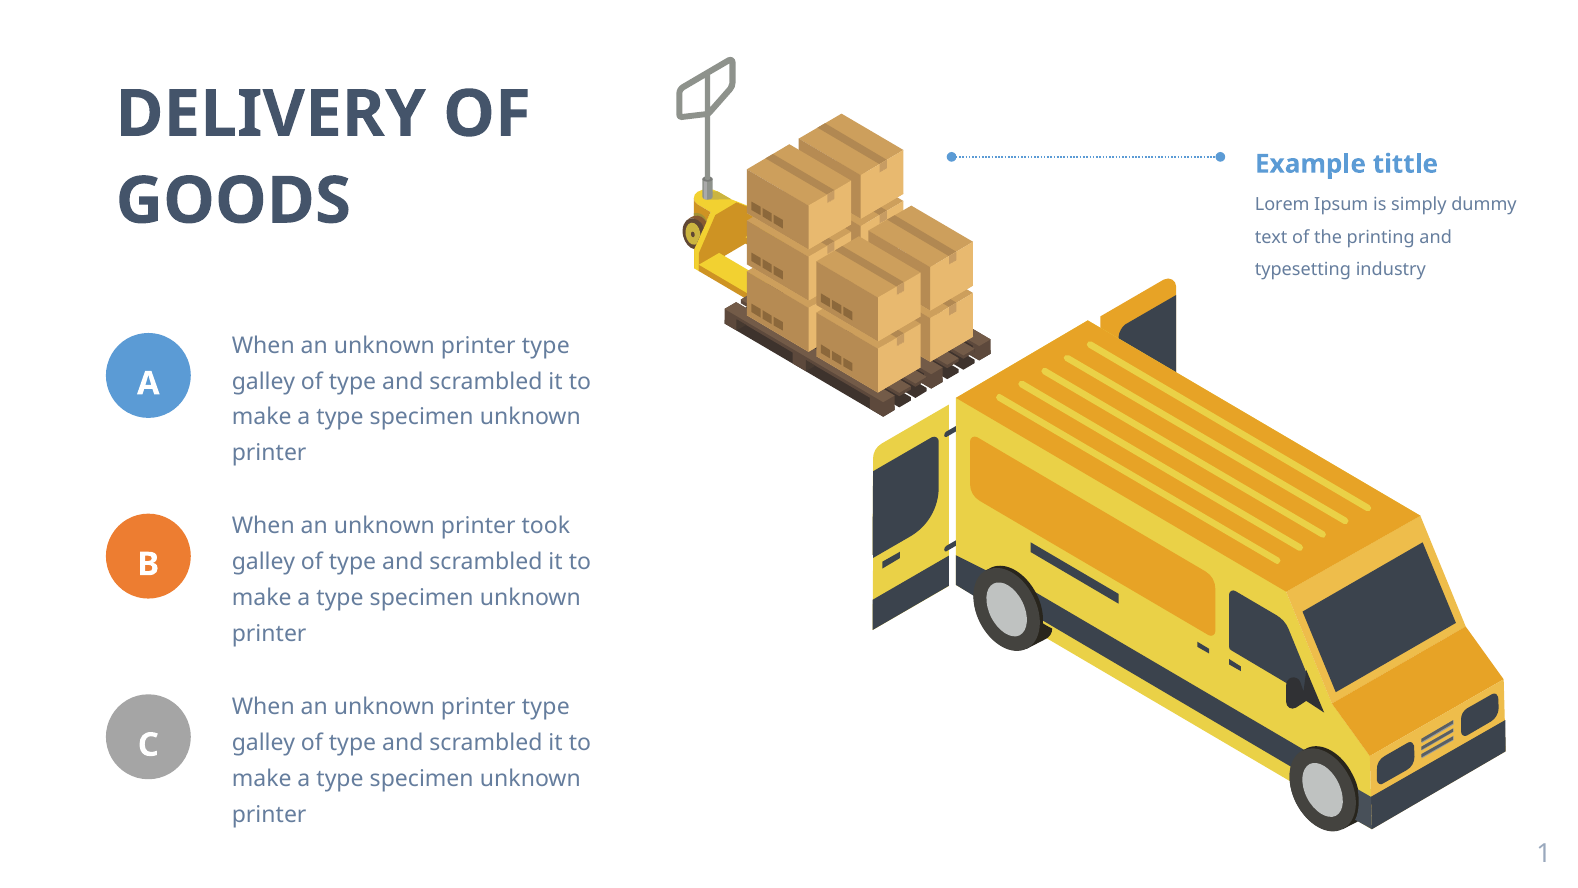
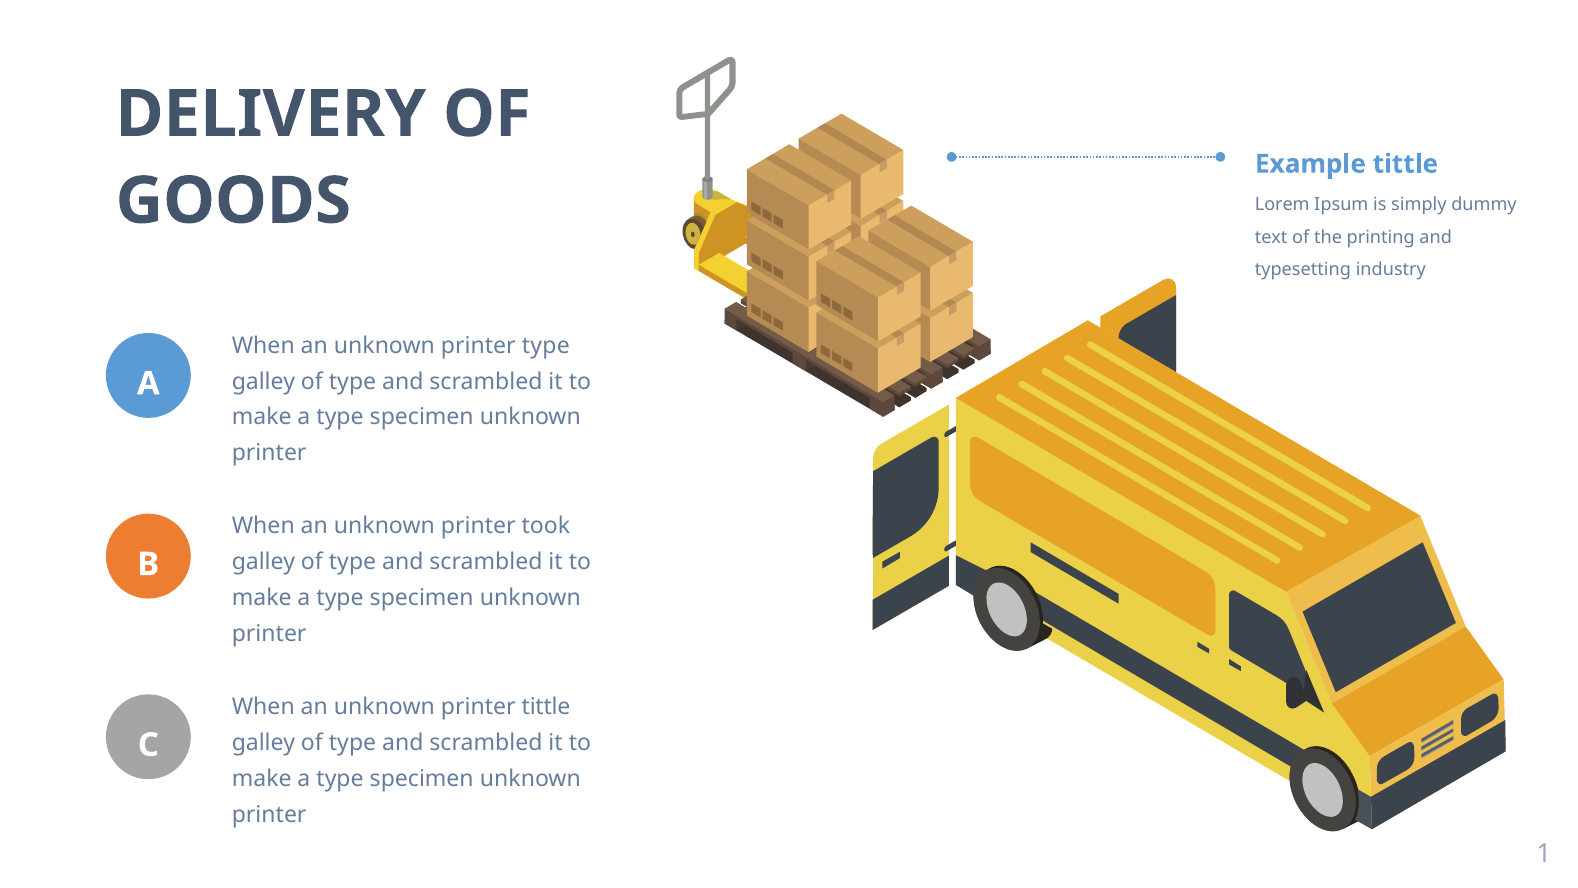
type: type -> tittle (546, 707)
